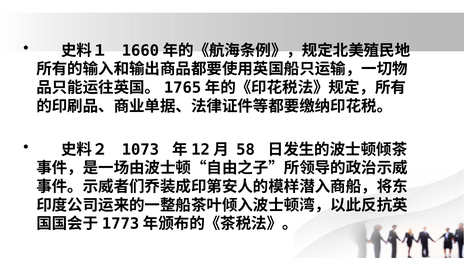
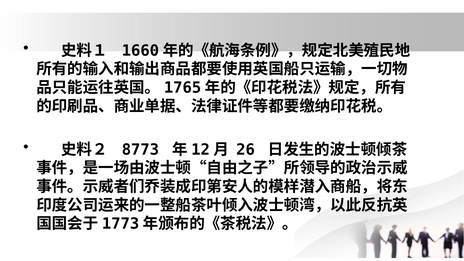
1073: 1073 -> 8773 (140, 150)
58: 58 -> 26 (246, 150)
